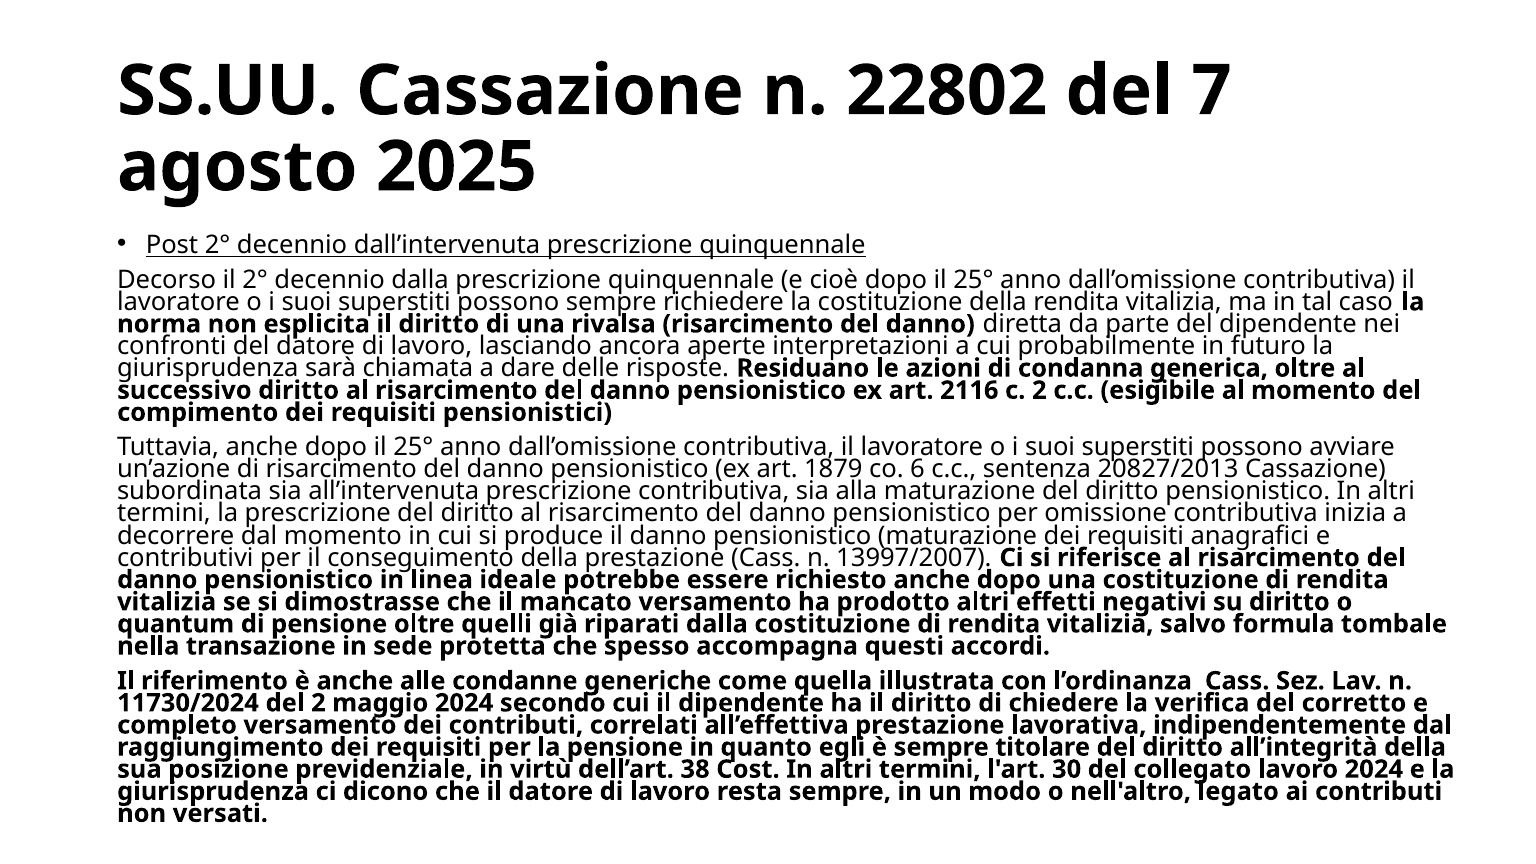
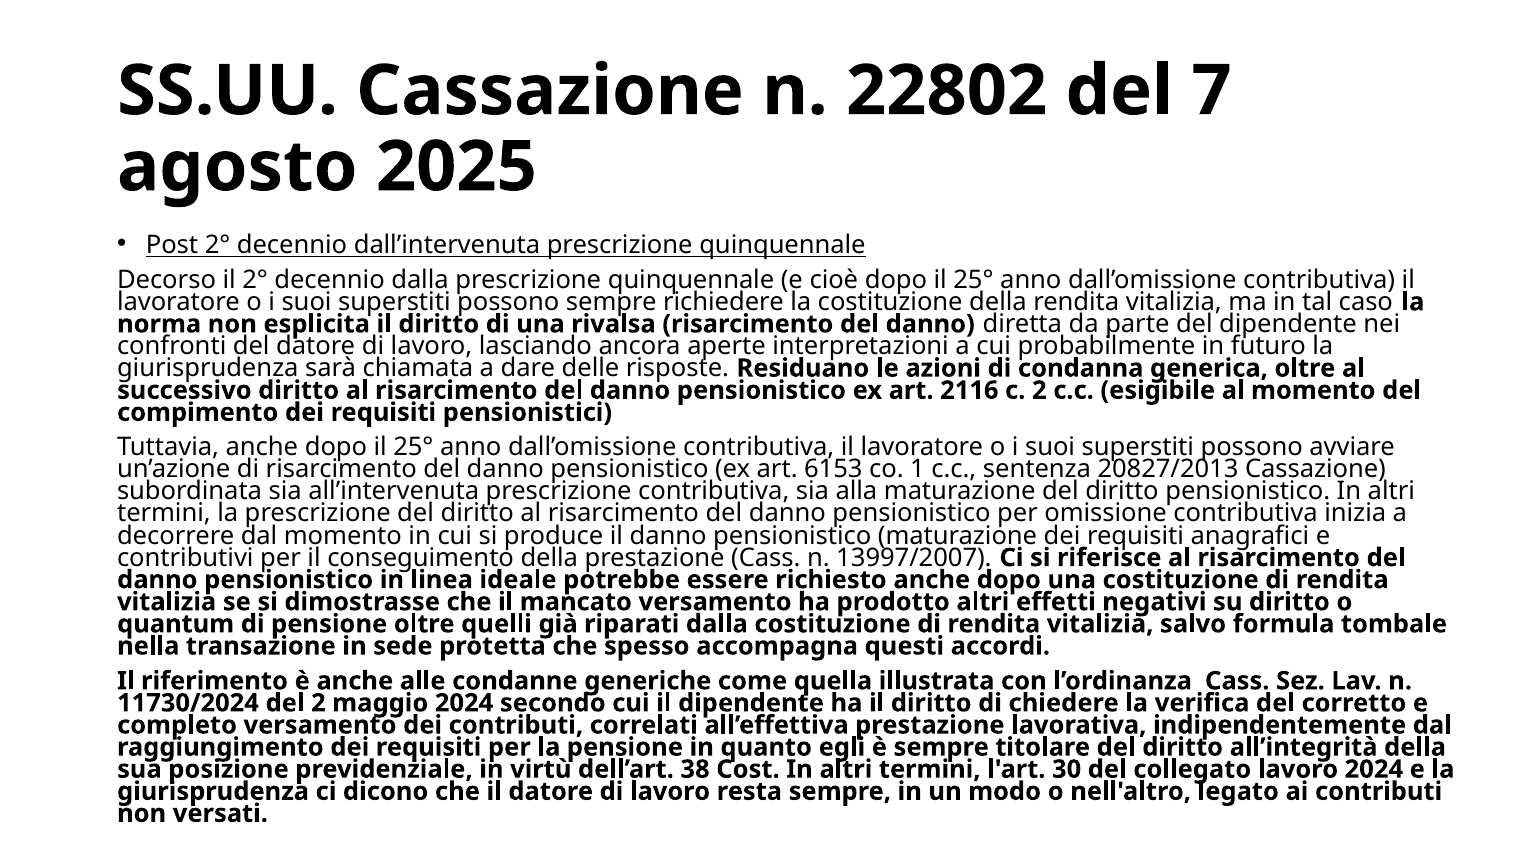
1879: 1879 -> 6153 (833, 469)
6: 6 -> 1 (917, 469)
